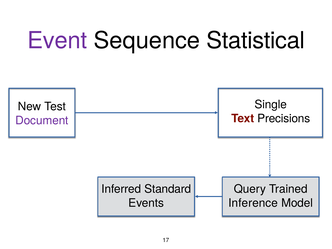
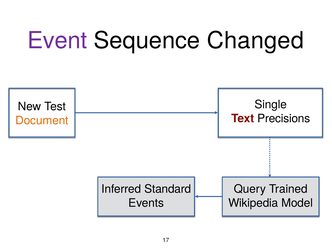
Statistical: Statistical -> Changed (255, 41)
Document colour: purple -> orange (42, 120)
Inference: Inference -> Wikipedia (253, 203)
